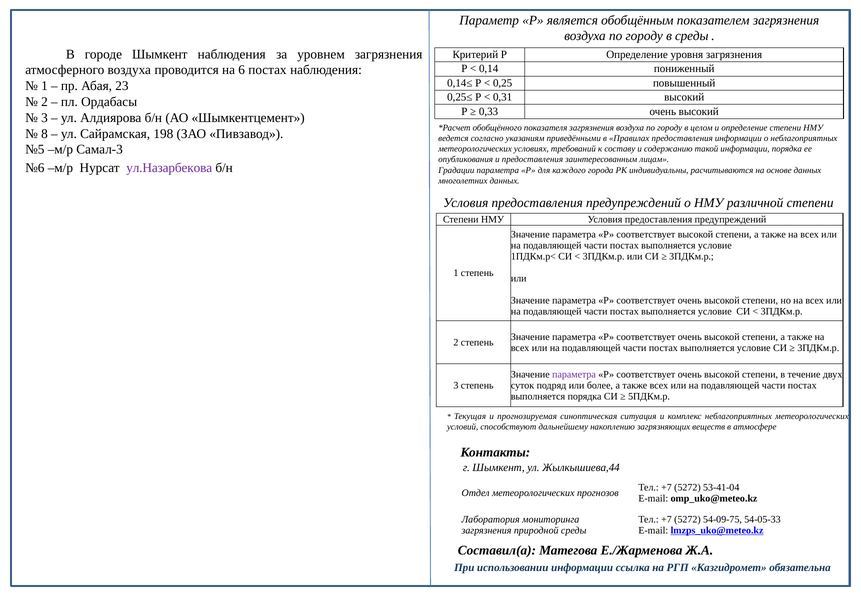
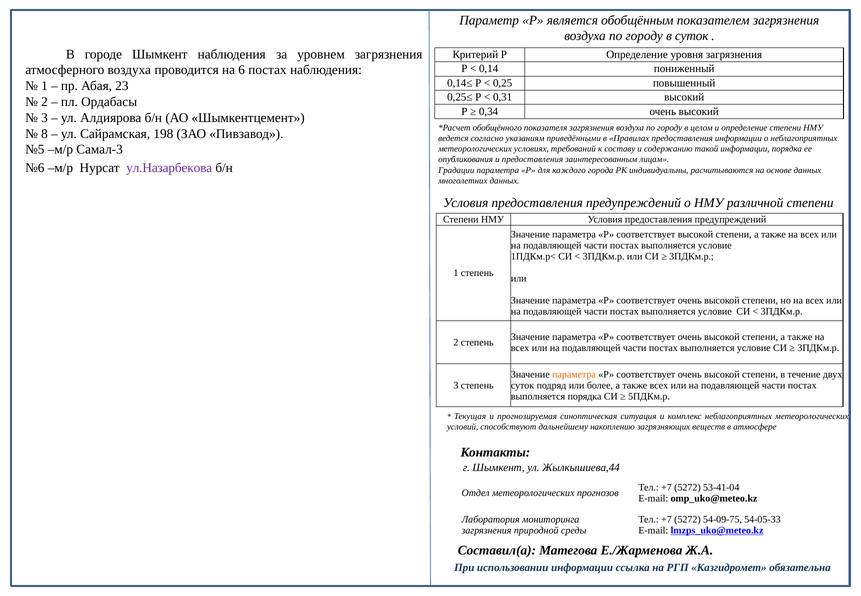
в среды: среды -> суток (692, 36)
0,33: 0,33 -> 0,34 (489, 111)
параметра colour: purple -> orange (574, 374)
